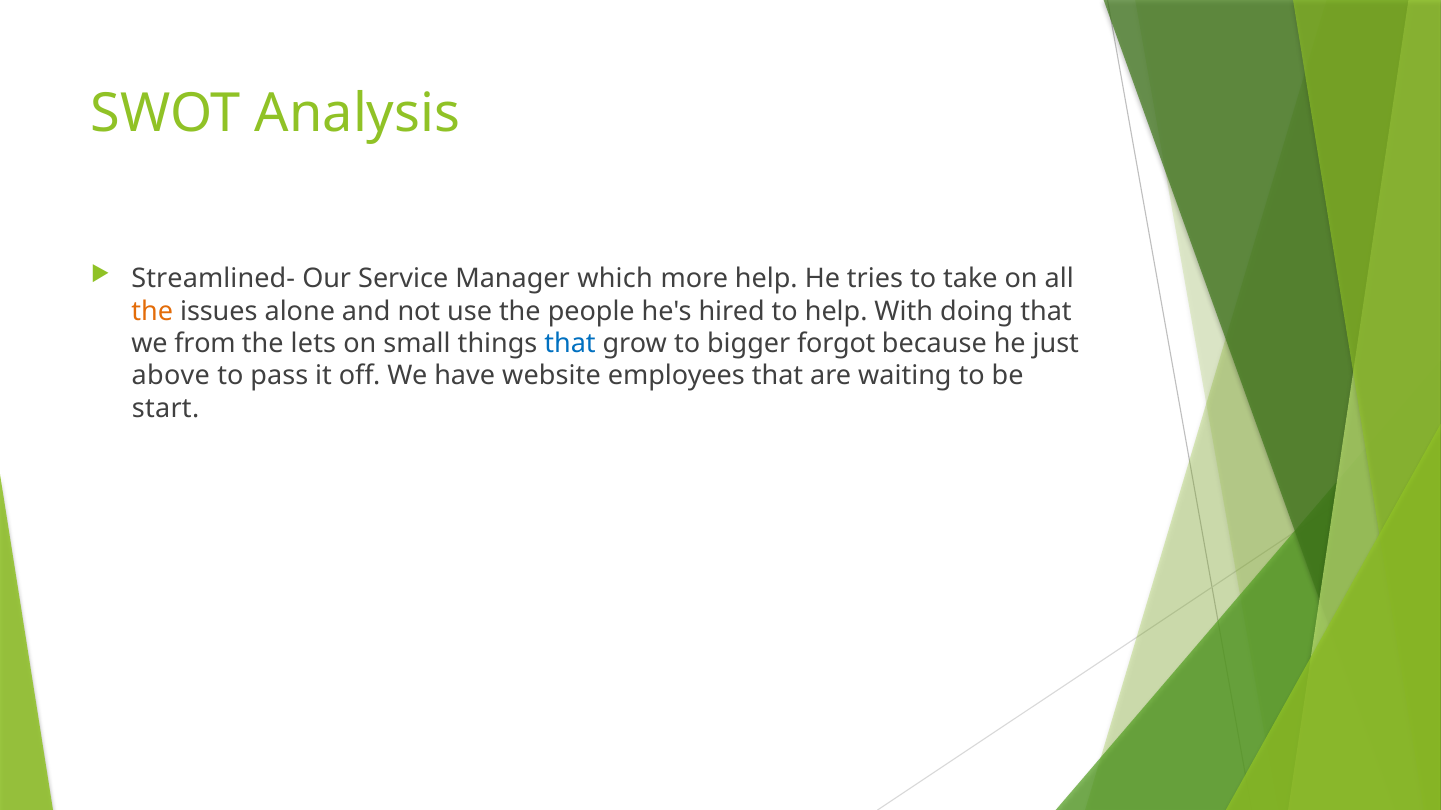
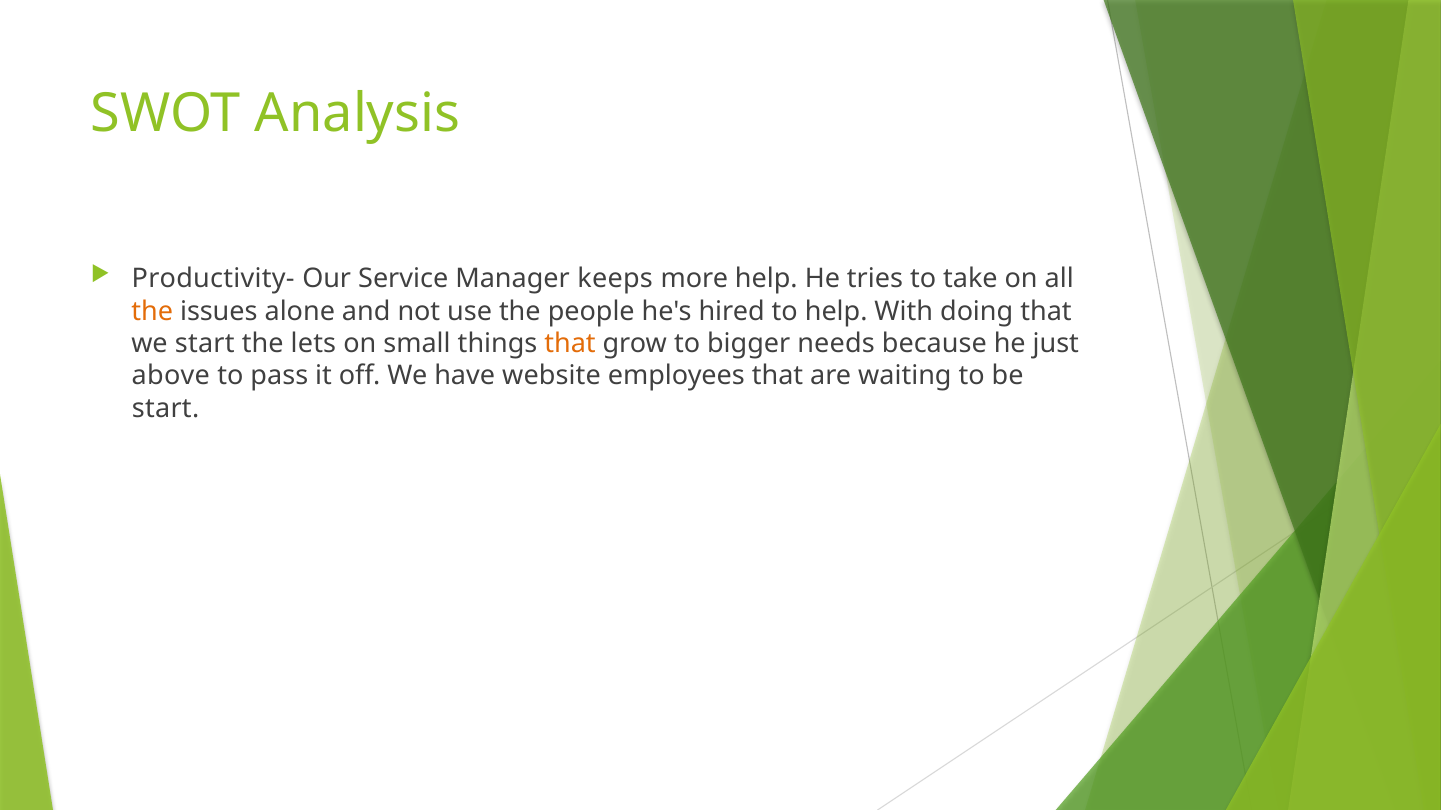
Streamlined-: Streamlined- -> Productivity- (213, 279)
which: which -> keeps (615, 279)
we from: from -> start (205, 344)
that colour: blue -> orange (570, 344)
forgot: forgot -> needs (836, 344)
